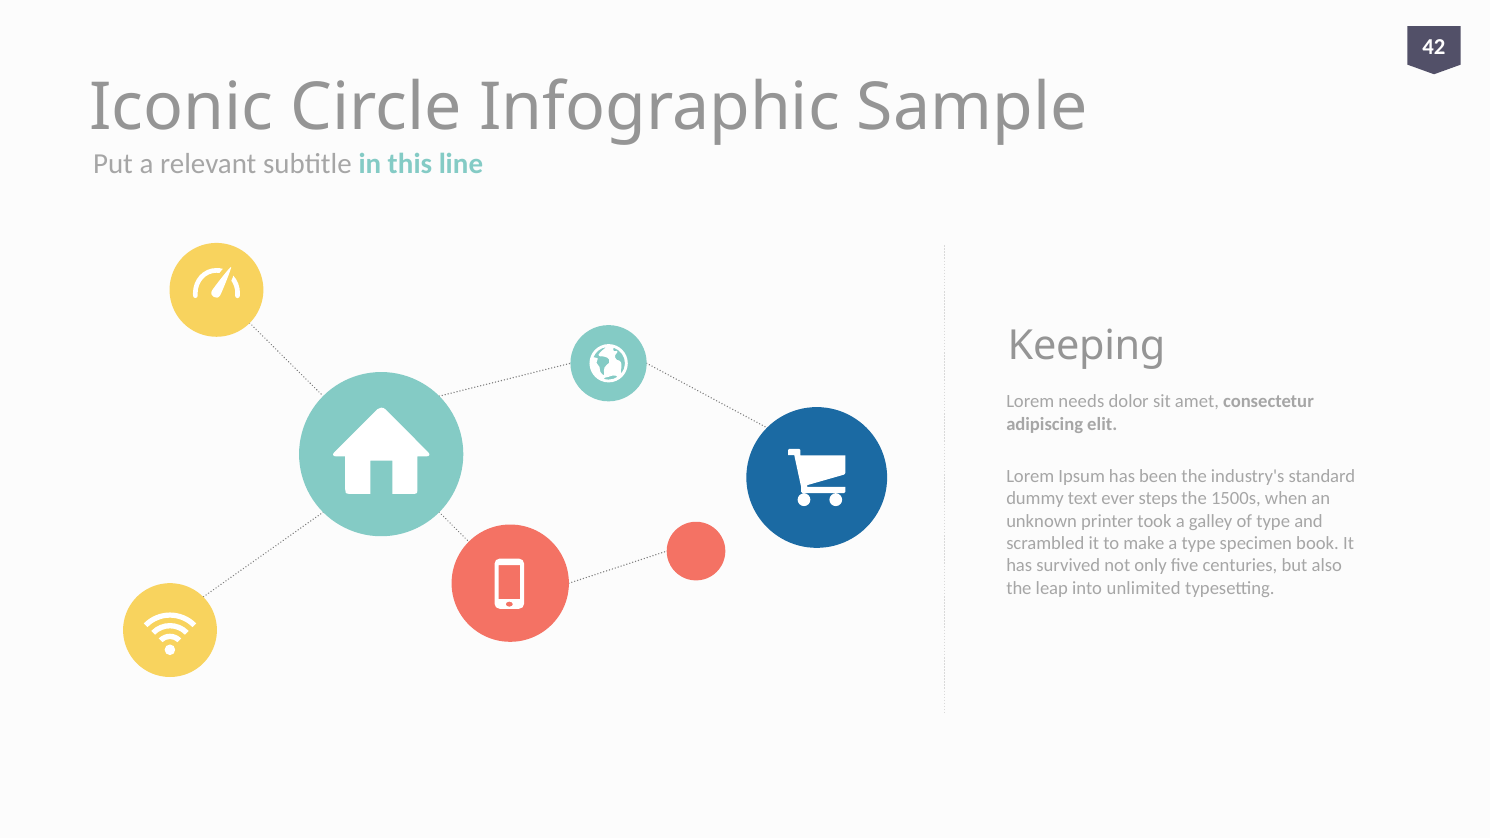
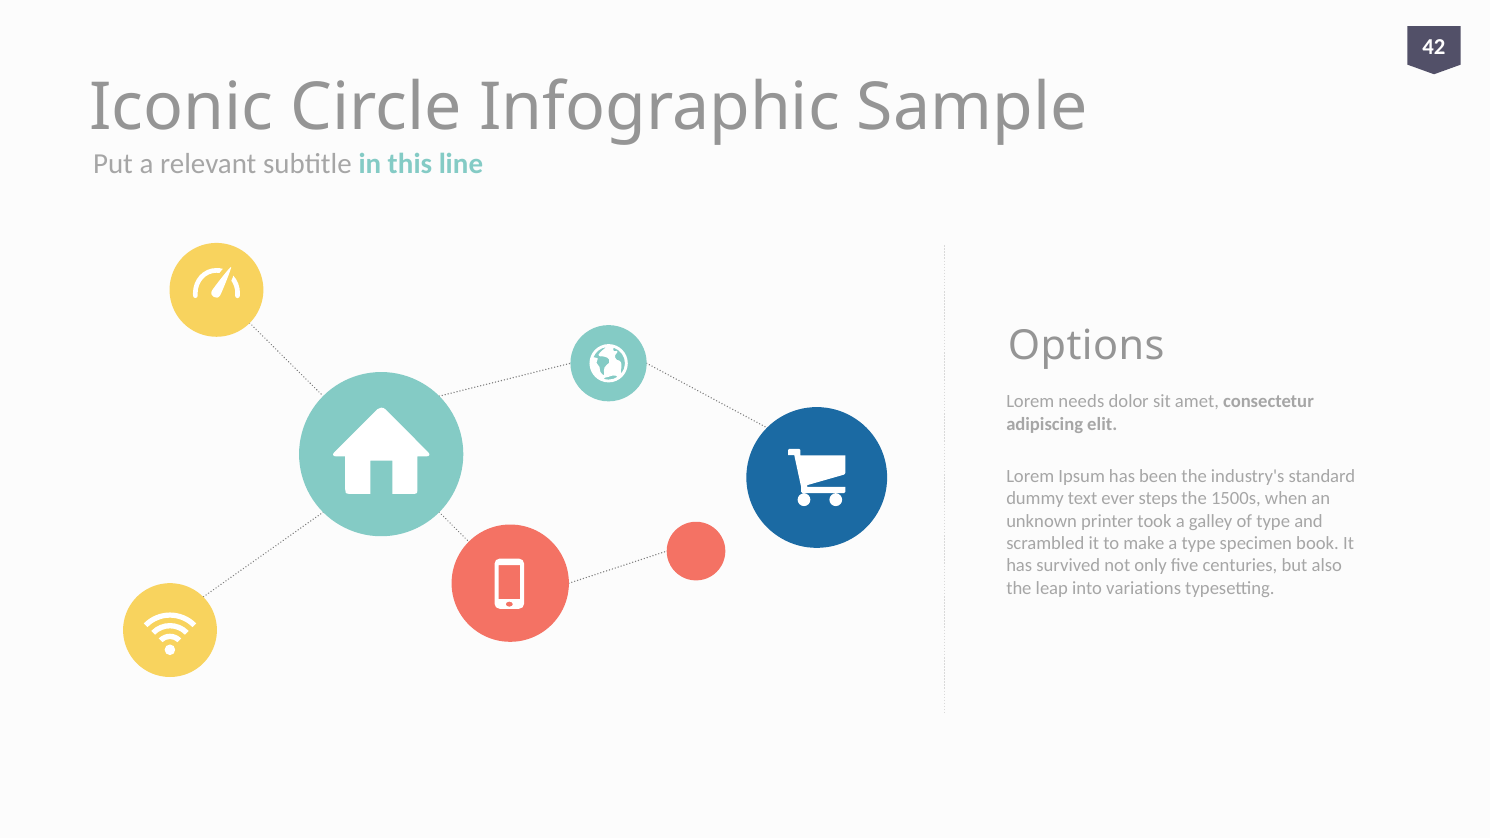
Keeping: Keeping -> Options (1086, 346)
unlimited: unlimited -> variations (1144, 588)
